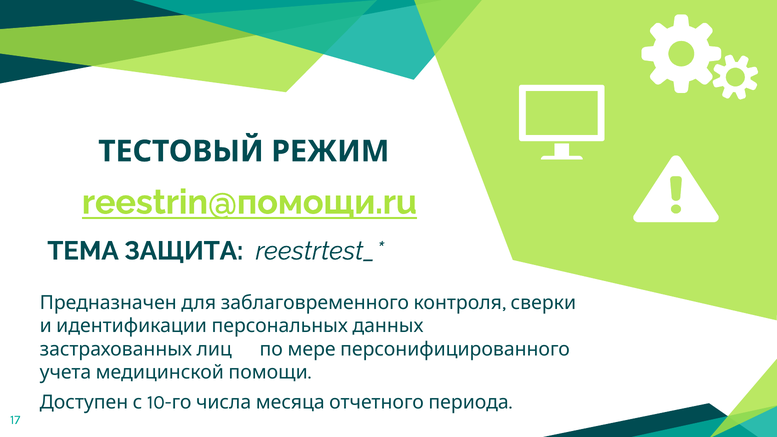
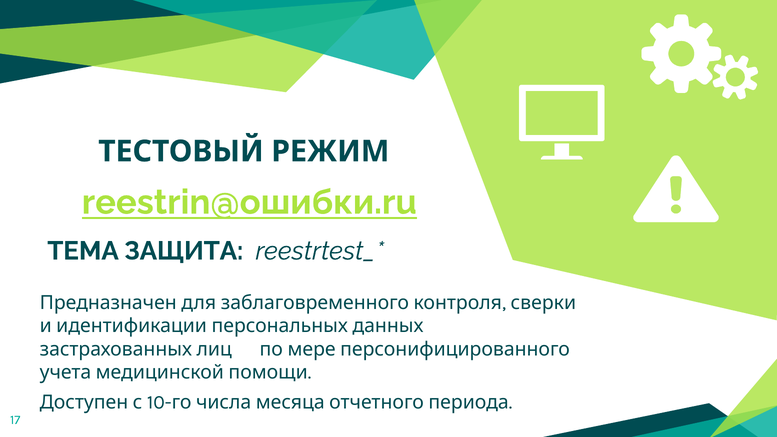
reestrin@помощи.ru: reestrin@помощи.ru -> reestrin@ошибки.ru (249, 202)
